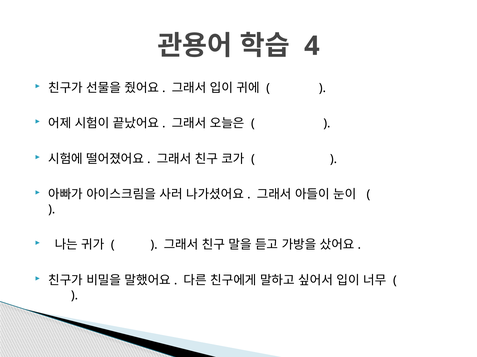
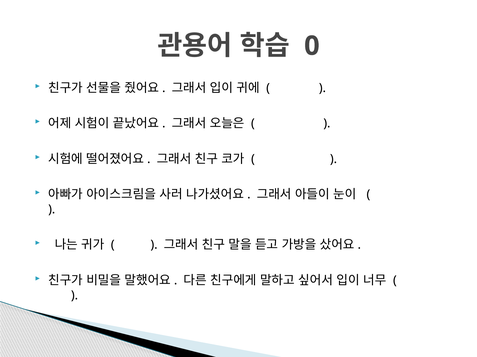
4: 4 -> 0 (312, 46)
